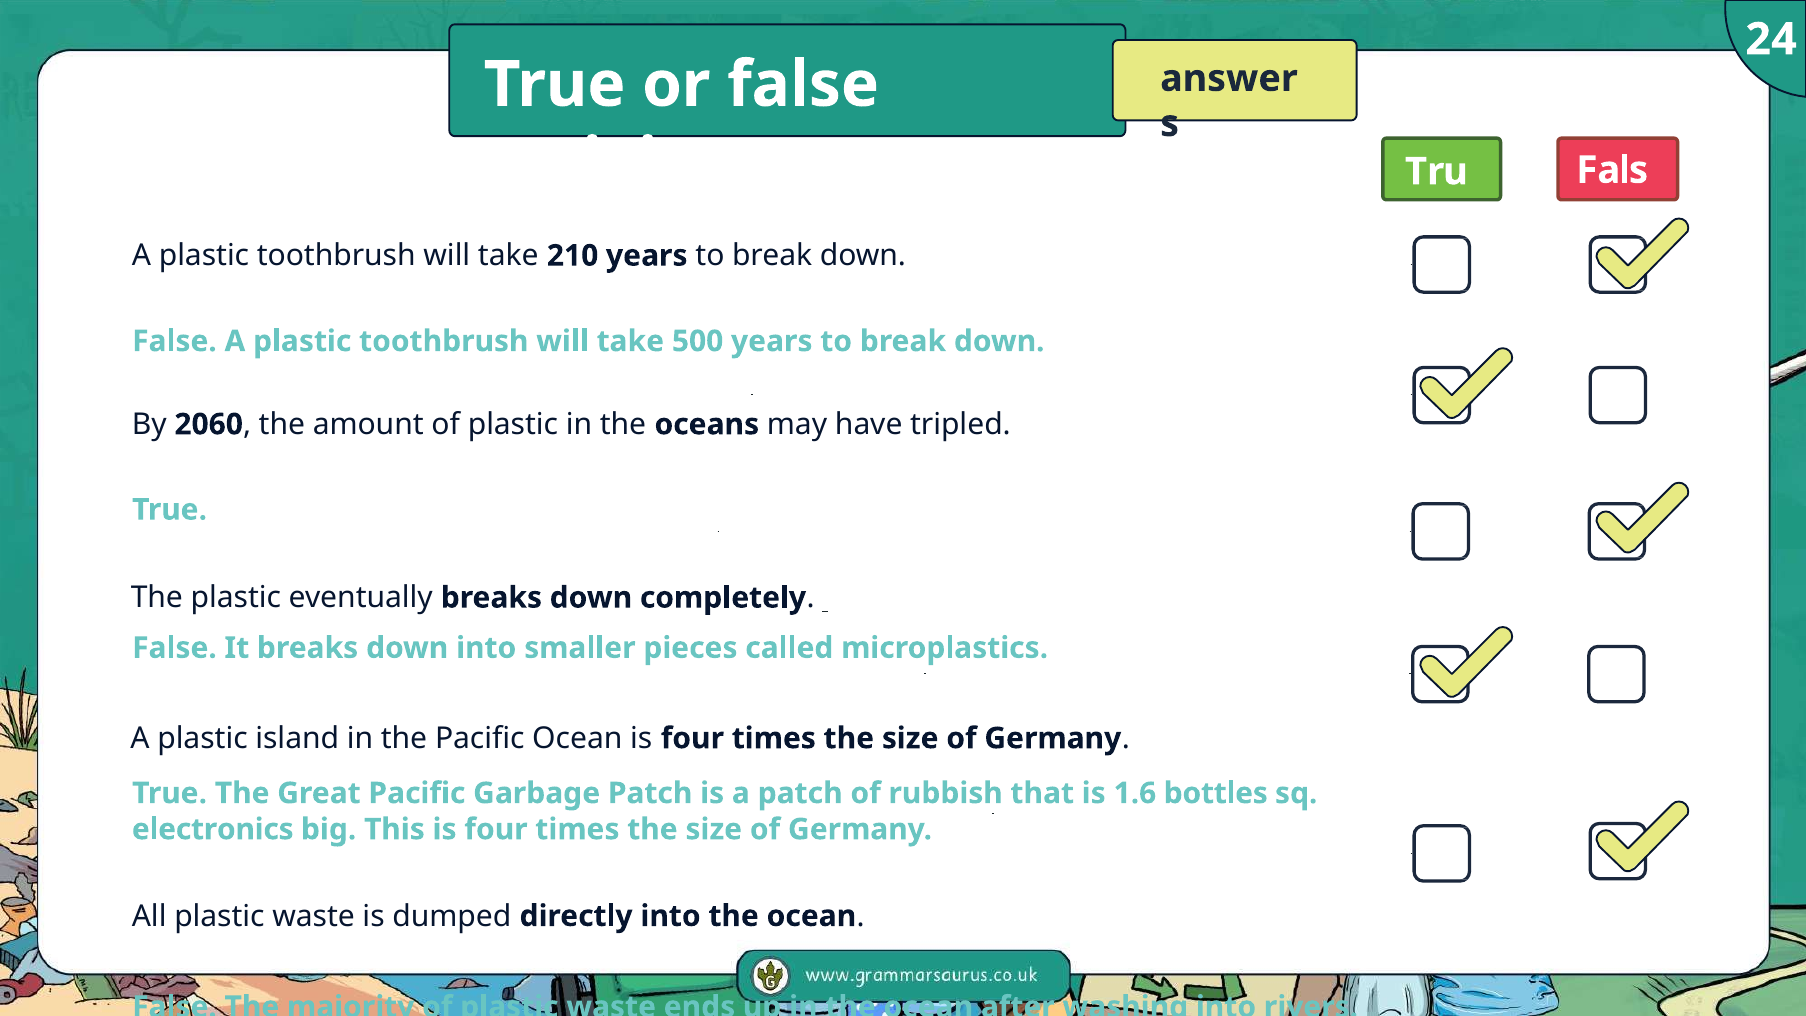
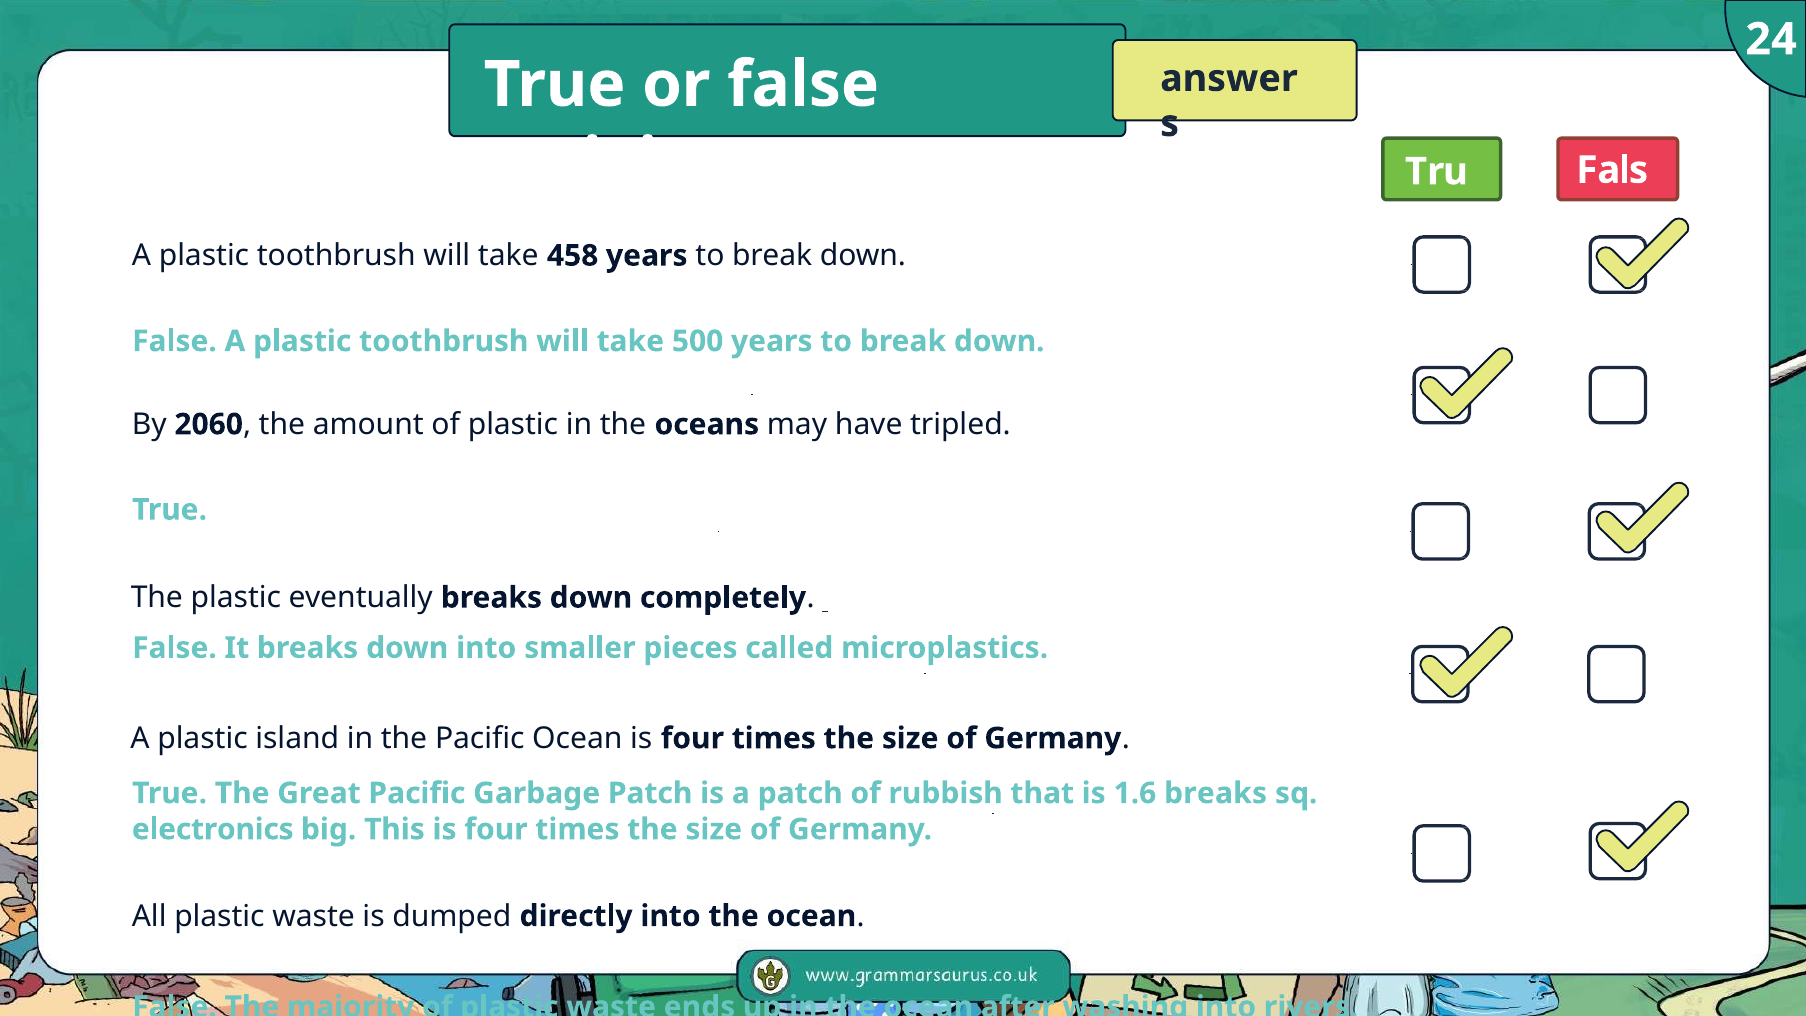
210: 210 -> 458 (573, 256)
1.6 bottles: bottles -> breaks (1216, 793)
